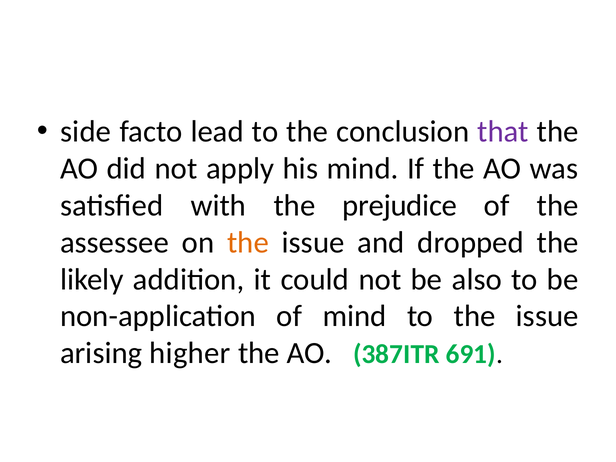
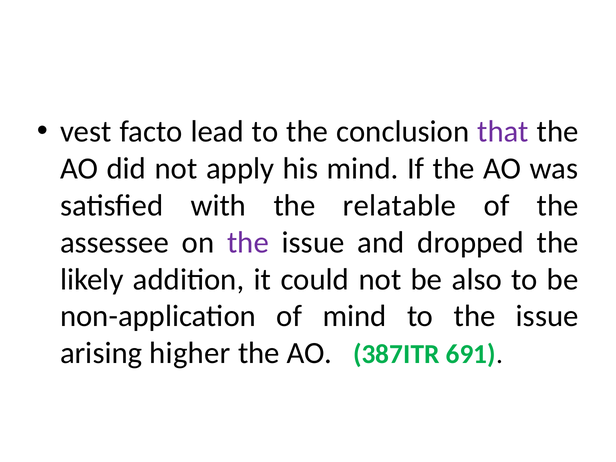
side: side -> vest (86, 132)
prejudice: prejudice -> relatable (399, 205)
the colour: orange -> purple (248, 242)
